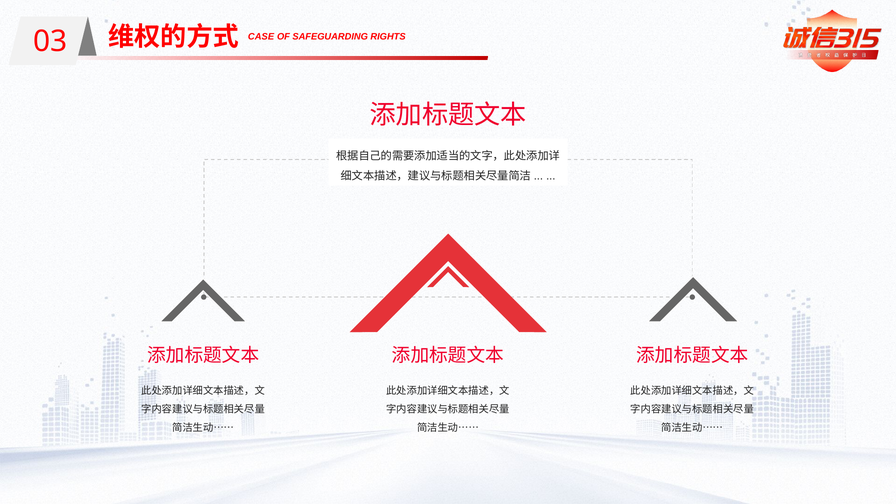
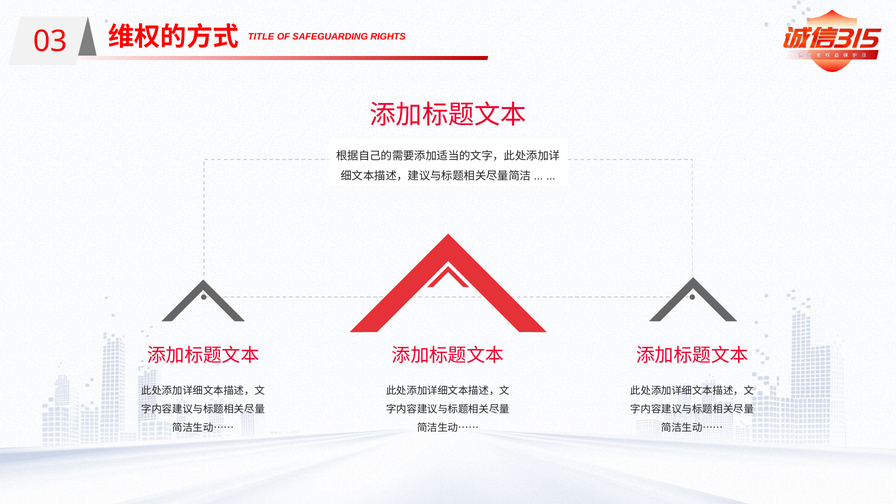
CASE: CASE -> TITLE (261, 36)
